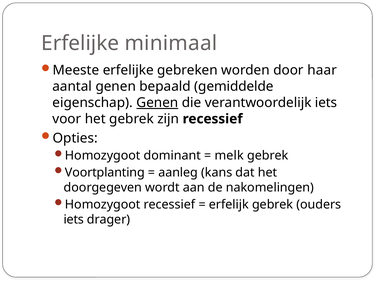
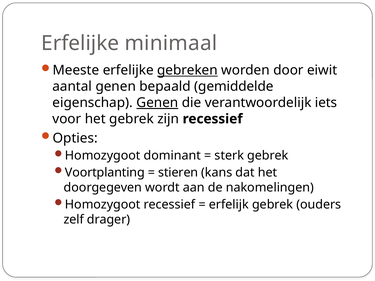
gebreken underline: none -> present (187, 70)
haar: haar -> eiwit (322, 70)
melk: melk -> sterk (229, 156)
aanleg: aanleg -> stieren (178, 173)
iets: iets -> zelf (74, 220)
